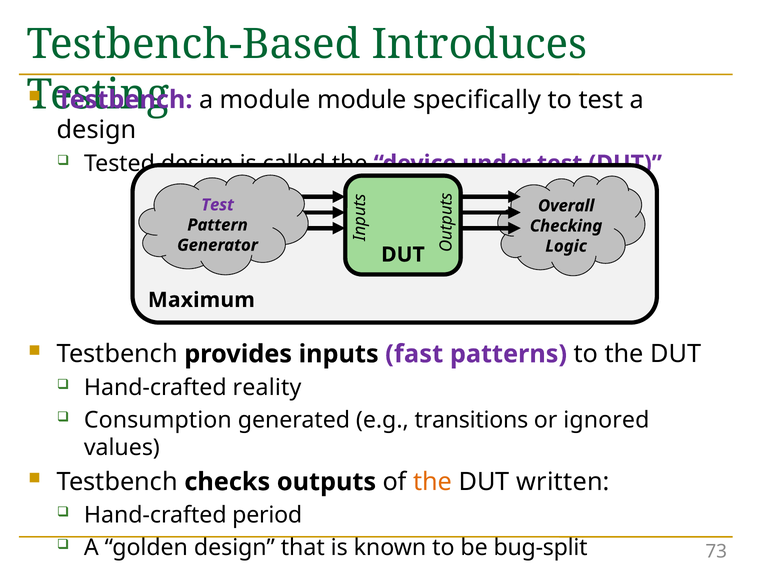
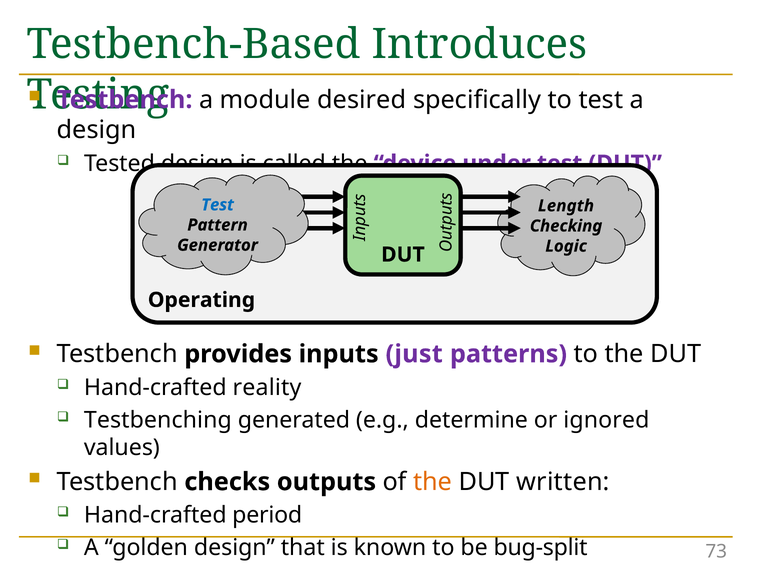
module module: module -> desired (362, 100)
Test colour: purple -> blue (218, 205)
Overall: Overall -> Length (566, 206)
Maximum: Maximum -> Operating (201, 300)
fast: fast -> just (414, 354)
Consumption: Consumption -> Testbenching (158, 420)
transitions: transitions -> determine (471, 420)
